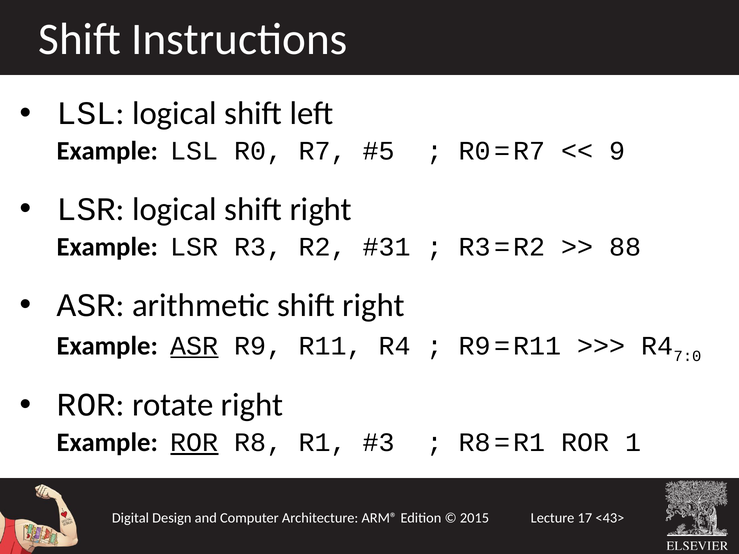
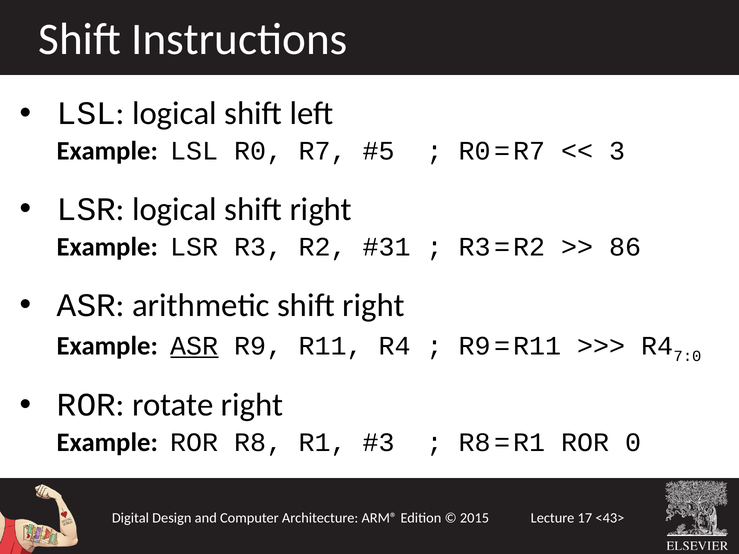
9: 9 -> 3 (617, 151)
88: 88 -> 86 (625, 247)
ROR underline: present -> none (194, 443)
1: 1 -> 0 (633, 443)
